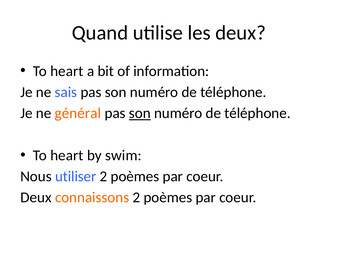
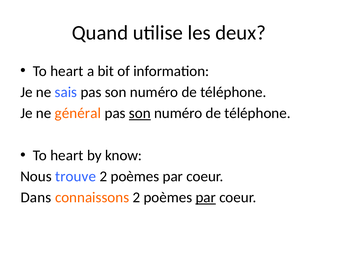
swim: swim -> know (123, 155)
utiliser: utiliser -> trouve (76, 176)
Deux: Deux -> Dans (36, 197)
par underline: none -> present (206, 197)
